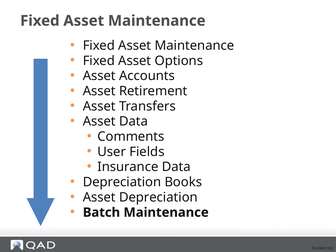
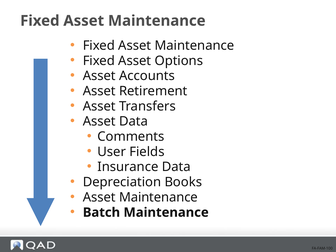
Depreciation: Depreciation -> Maintenance (158, 197)
